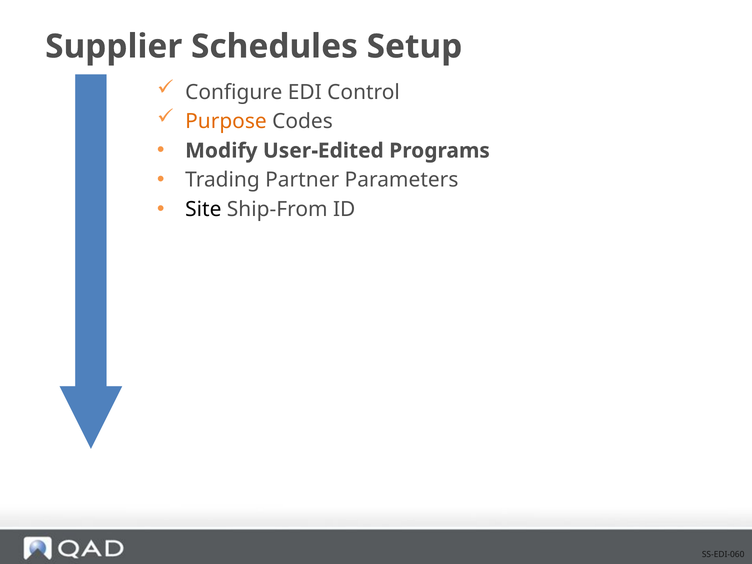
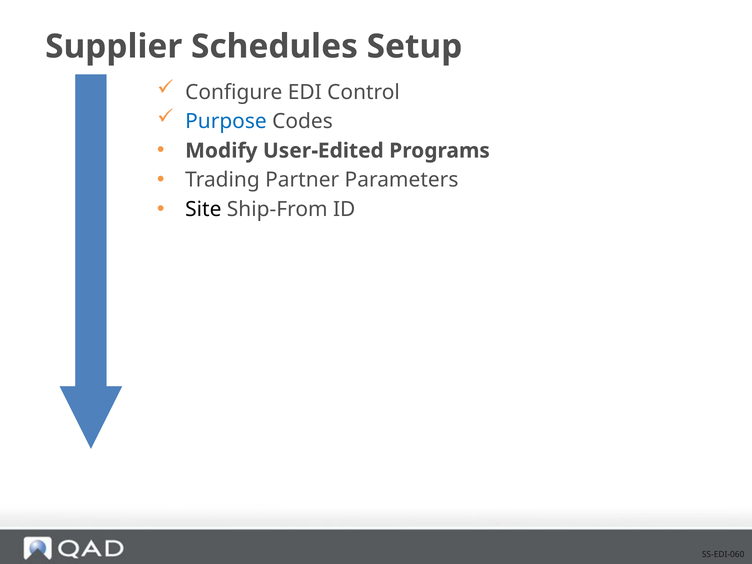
Purpose colour: orange -> blue (226, 121)
